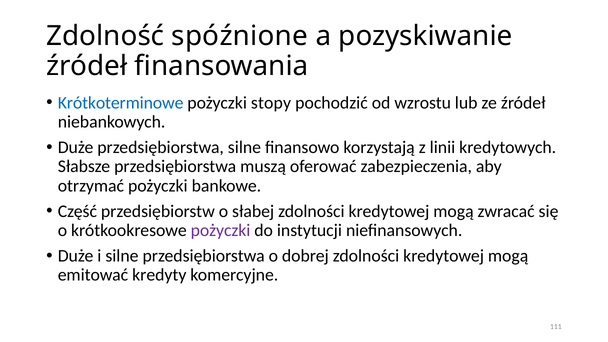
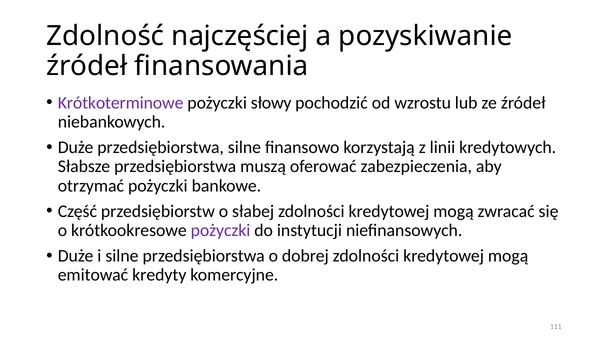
spóźnione: spóźnione -> najczęściej (240, 36)
Krótkoterminowe colour: blue -> purple (121, 103)
stopy: stopy -> słowy (271, 103)
